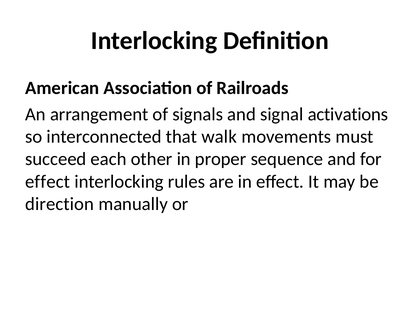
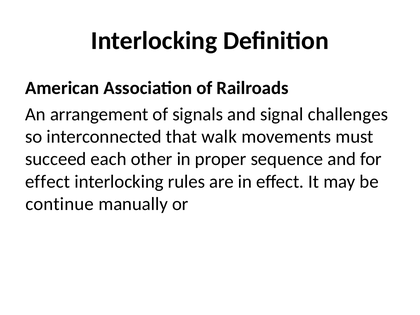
activations: activations -> challenges (348, 114)
direction: direction -> continue (60, 204)
